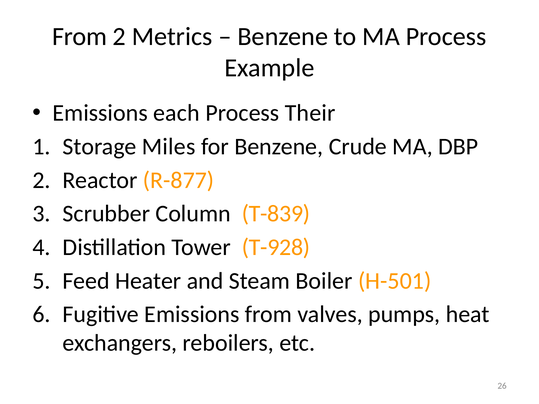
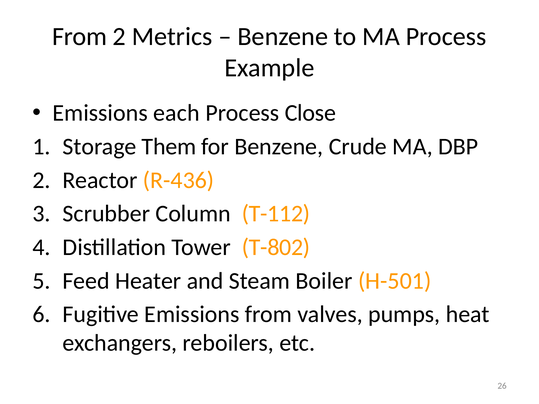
Their: Their -> Close (310, 113)
Miles: Miles -> Them (169, 147)
R-877: R-877 -> R-436 (179, 180)
T-839: T-839 -> T-112 (276, 214)
T-928: T-928 -> T-802 (276, 247)
